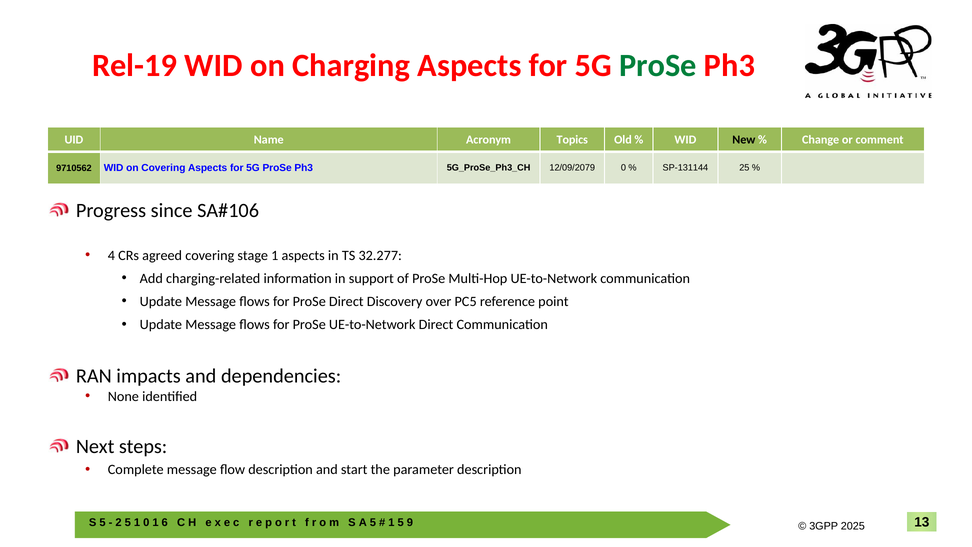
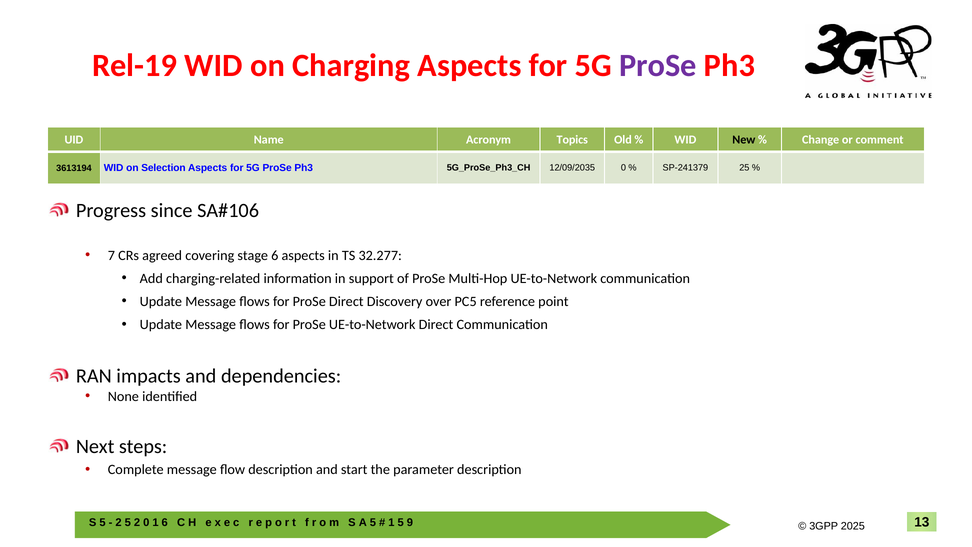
ProSe colour: green -> purple (658, 65)
9710562: 9710562 -> 3613194 (74, 168)
on Covering: Covering -> Selection (163, 168)
12/09/2079: 12/09/2079 -> 12/09/2035 (572, 168)
SP-131144: SP-131144 -> SP-241379 (685, 168)
4: 4 -> 7 (111, 255)
stage 1: 1 -> 6 (275, 255)
1: 1 -> 2 (137, 522)
